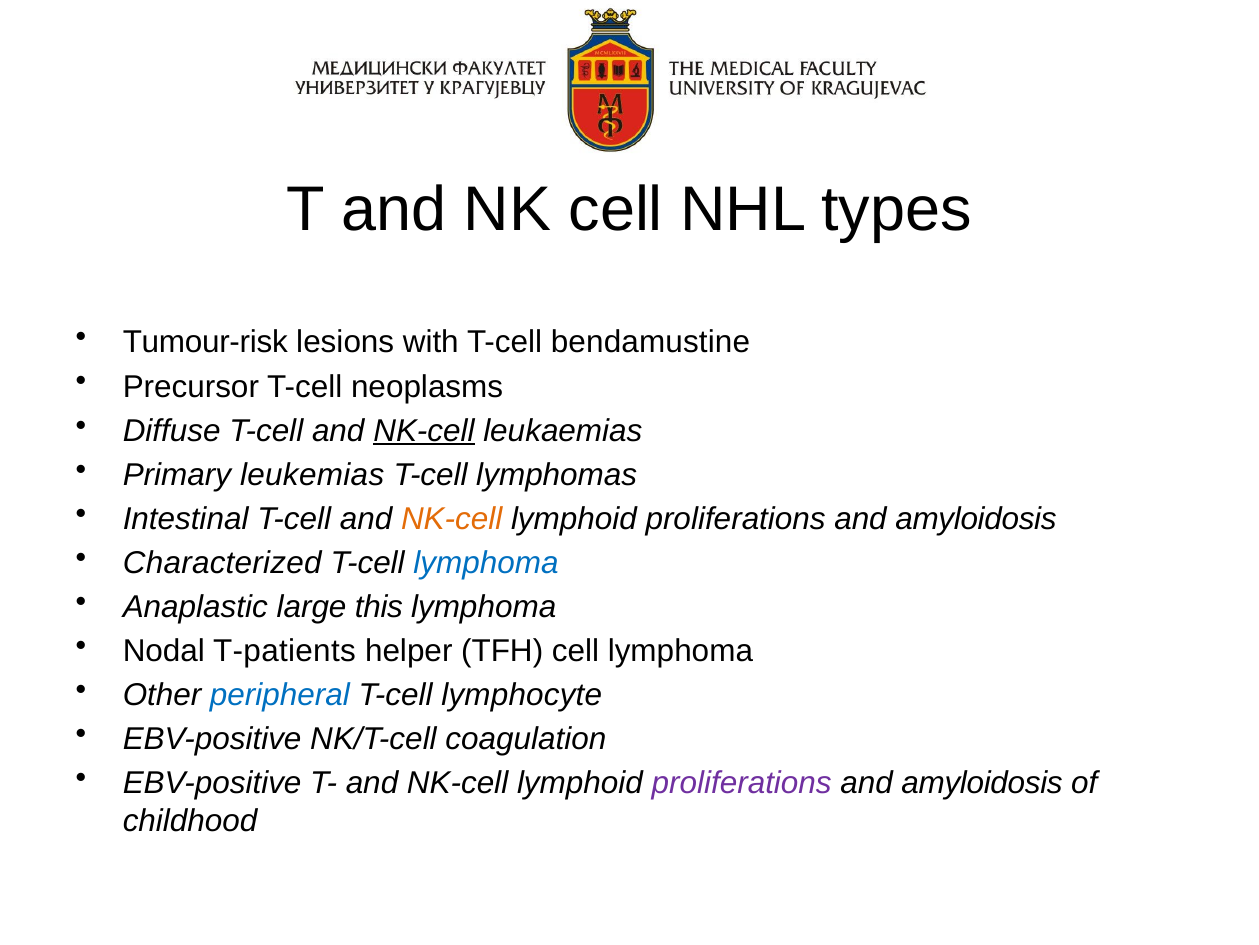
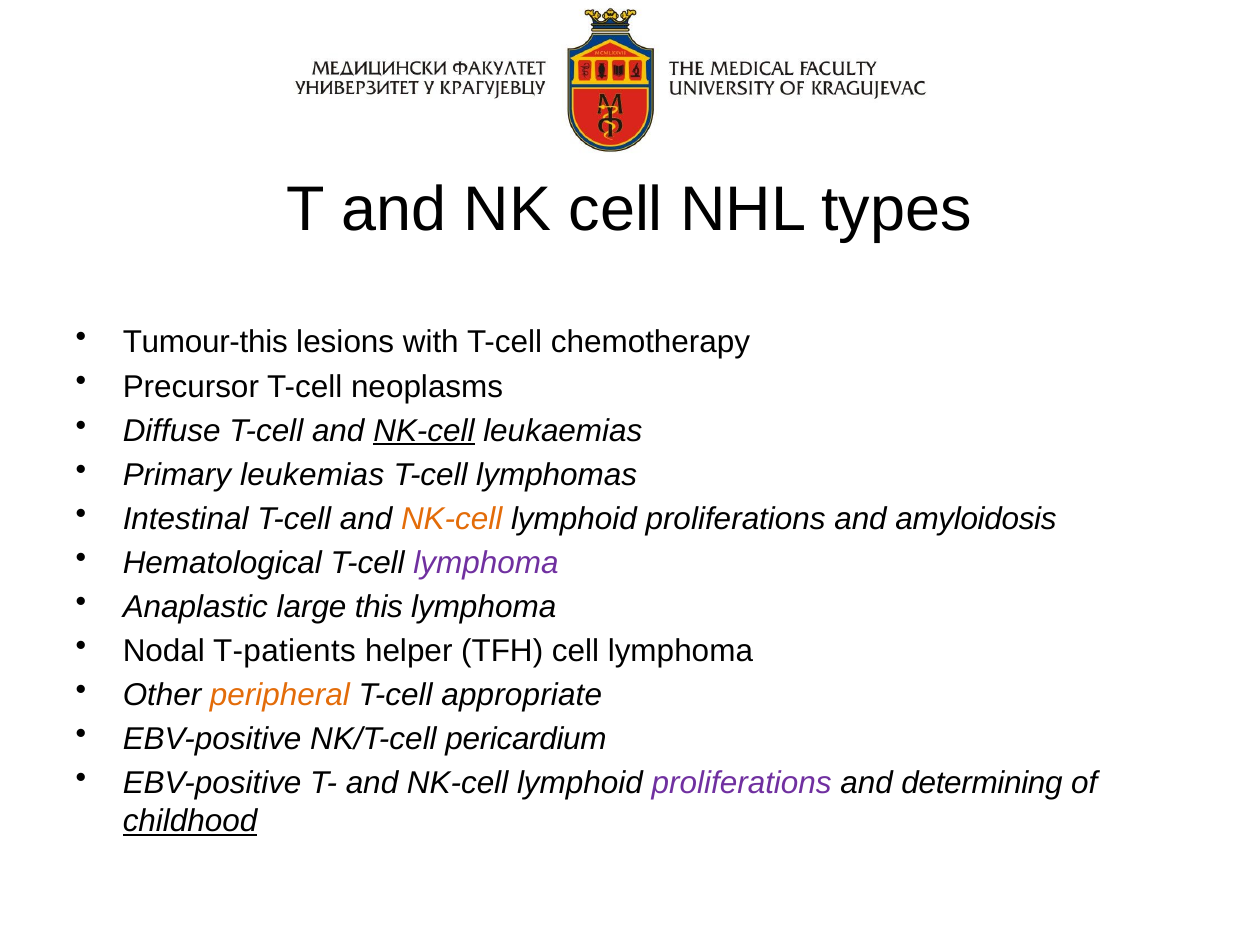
Tumour-risk: Tumour-risk -> Tumour-this (205, 342)
bendamustine: bendamustine -> chemotherapy (651, 342)
Characterized: Characterized -> Hematological (222, 563)
lymphoma colour: blue -> purple (486, 563)
peripheral colour: blue -> orange (280, 695)
lymphocyte: lymphocyte -> appropriate (522, 695)
coagulation: coagulation -> pericardium (526, 739)
amyloidosis: amyloidosis -> determining (982, 783)
childhood underline: none -> present (190, 821)
